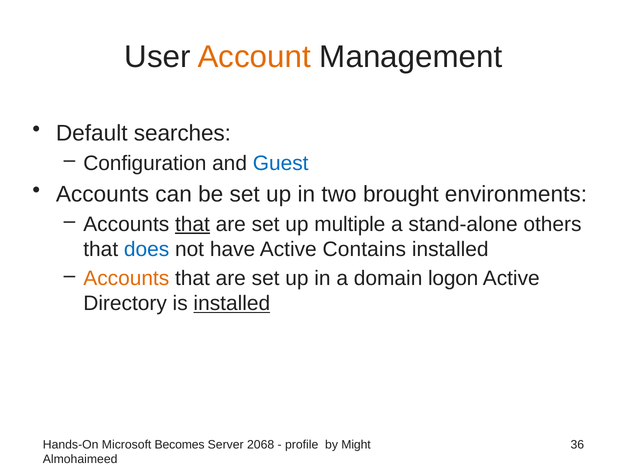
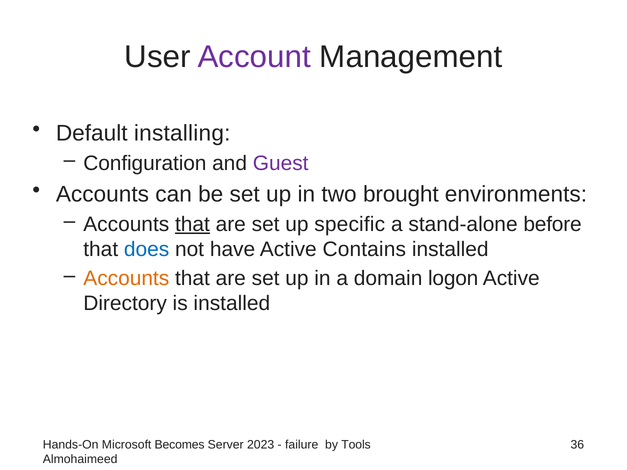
Account colour: orange -> purple (254, 57)
searches: searches -> installing (182, 133)
Guest colour: blue -> purple (281, 163)
multiple: multiple -> specific (350, 224)
others: others -> before (553, 224)
installed underline: present -> none (232, 304)
2068: 2068 -> 2023 (261, 445)
profile: profile -> failure (302, 445)
Might: Might -> Tools (356, 445)
